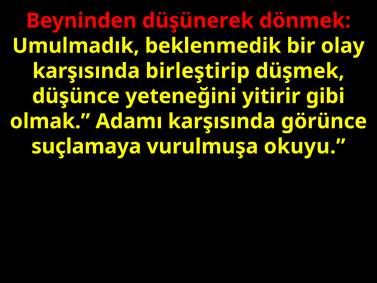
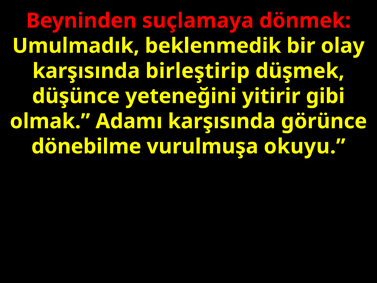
düşünerek: düşünerek -> suçlamaya (198, 21)
suçlamaya: suçlamaya -> dönebilme (86, 146)
